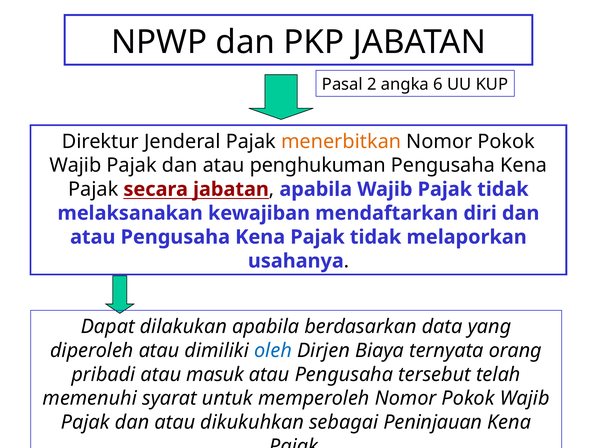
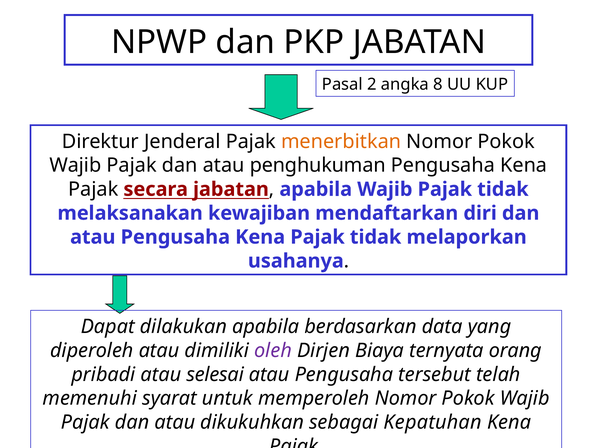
6: 6 -> 8 (438, 84)
oleh colour: blue -> purple (273, 350)
masuk: masuk -> selesai (215, 374)
Peninjauan: Peninjauan -> Kepatuhan (433, 422)
